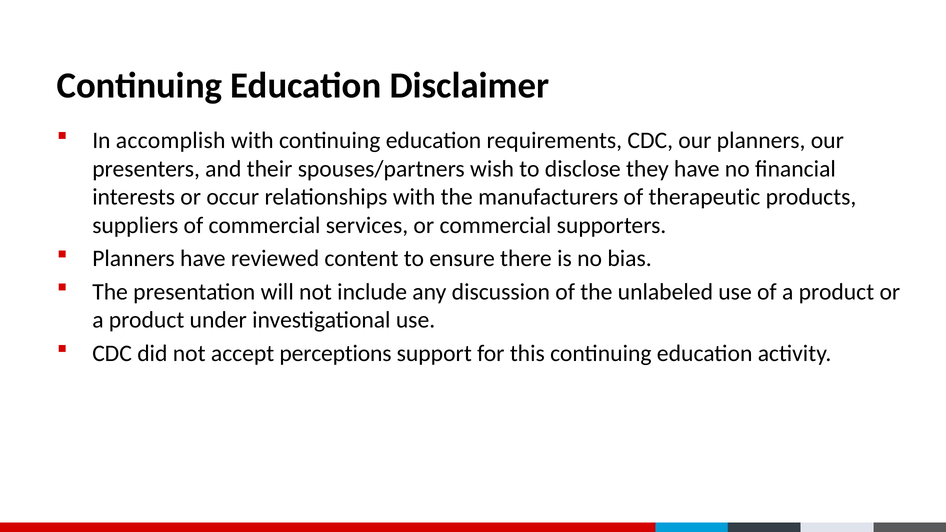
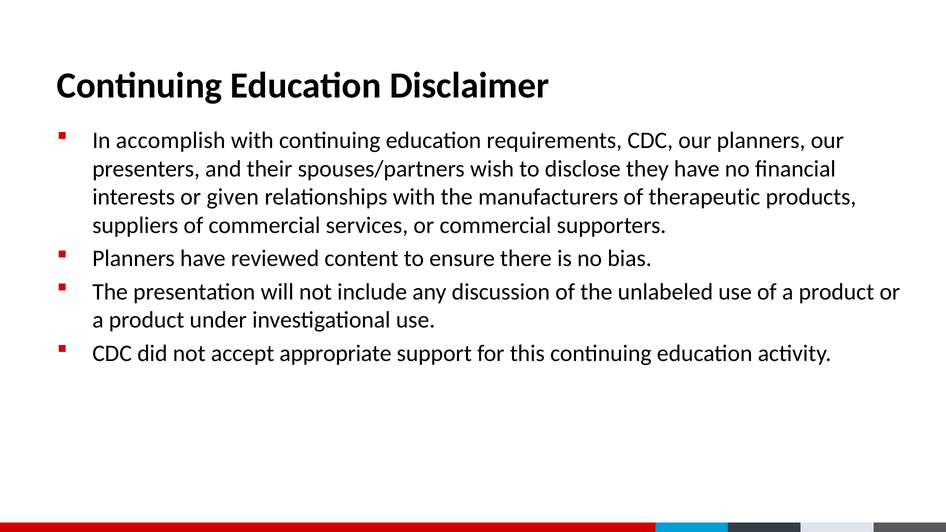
occur: occur -> given (233, 197)
perceptions: perceptions -> appropriate (336, 353)
